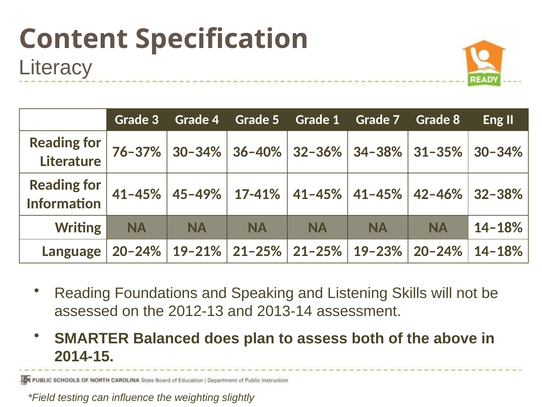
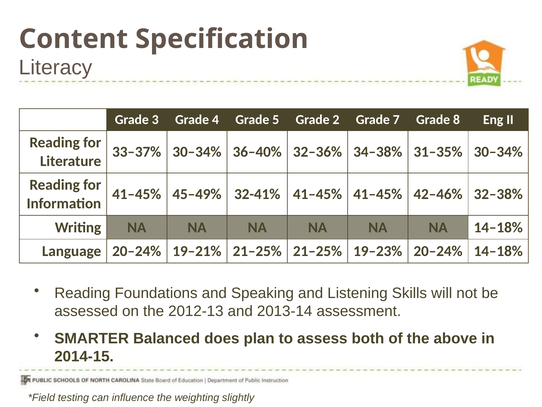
1: 1 -> 2 (336, 120)
76–37%: 76–37% -> 33–37% (137, 152)
17-41%: 17-41% -> 32-41% (257, 194)
